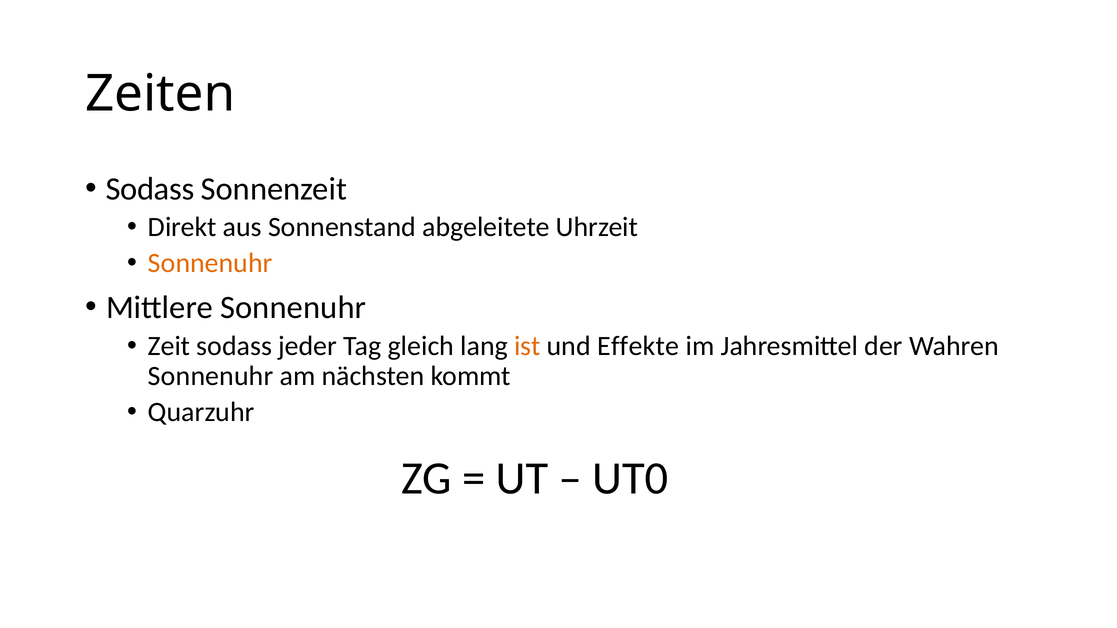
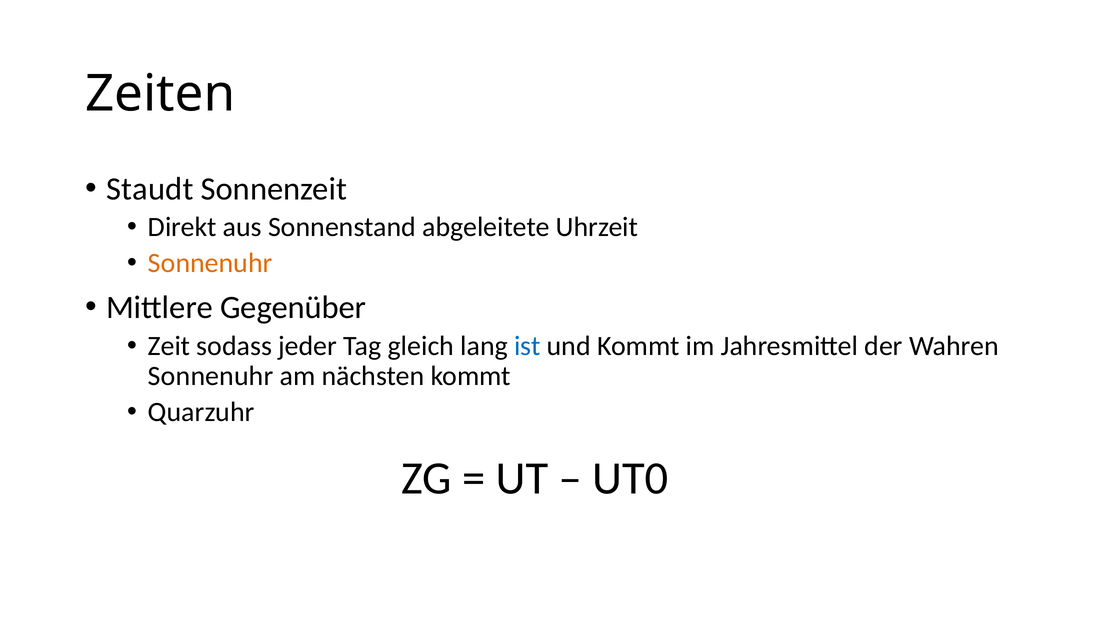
Sodass: Sodass -> Staudt (150, 189)
Mittlere Sonnenuhr: Sonnenuhr -> Gegenüber (293, 308)
ist colour: orange -> blue (527, 346)
und Effekte: Effekte -> Kommt (638, 346)
